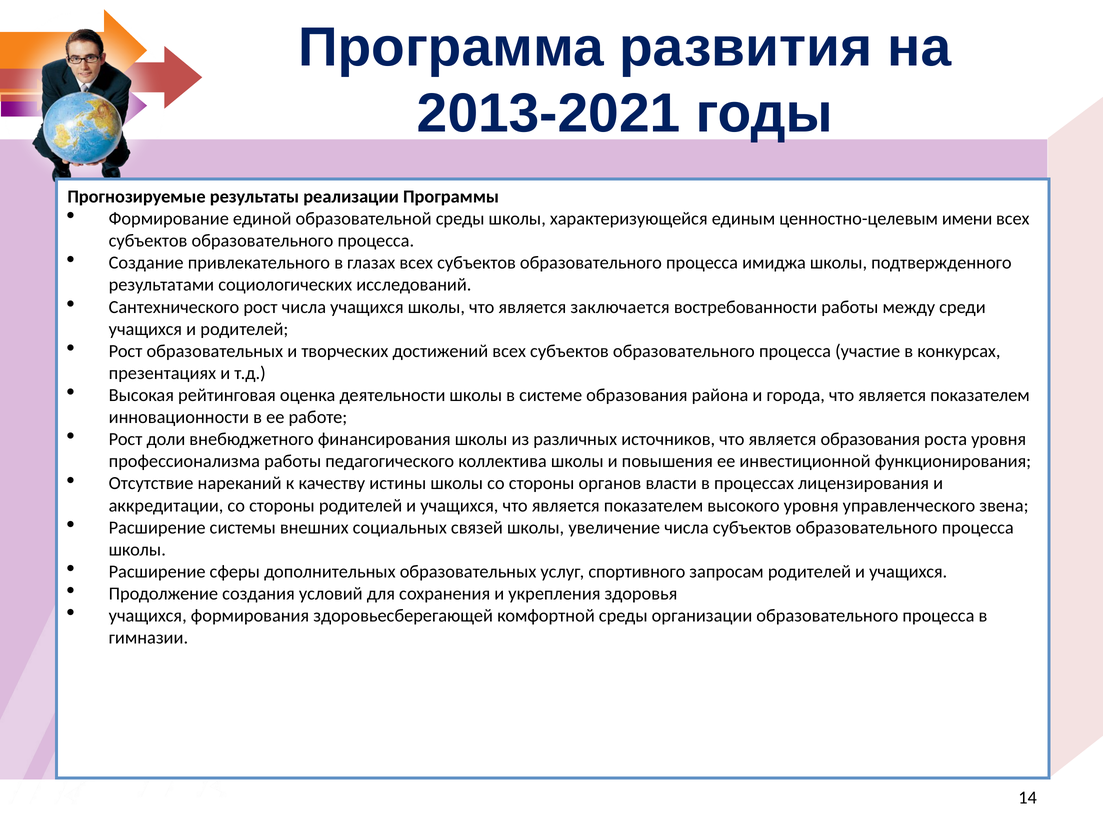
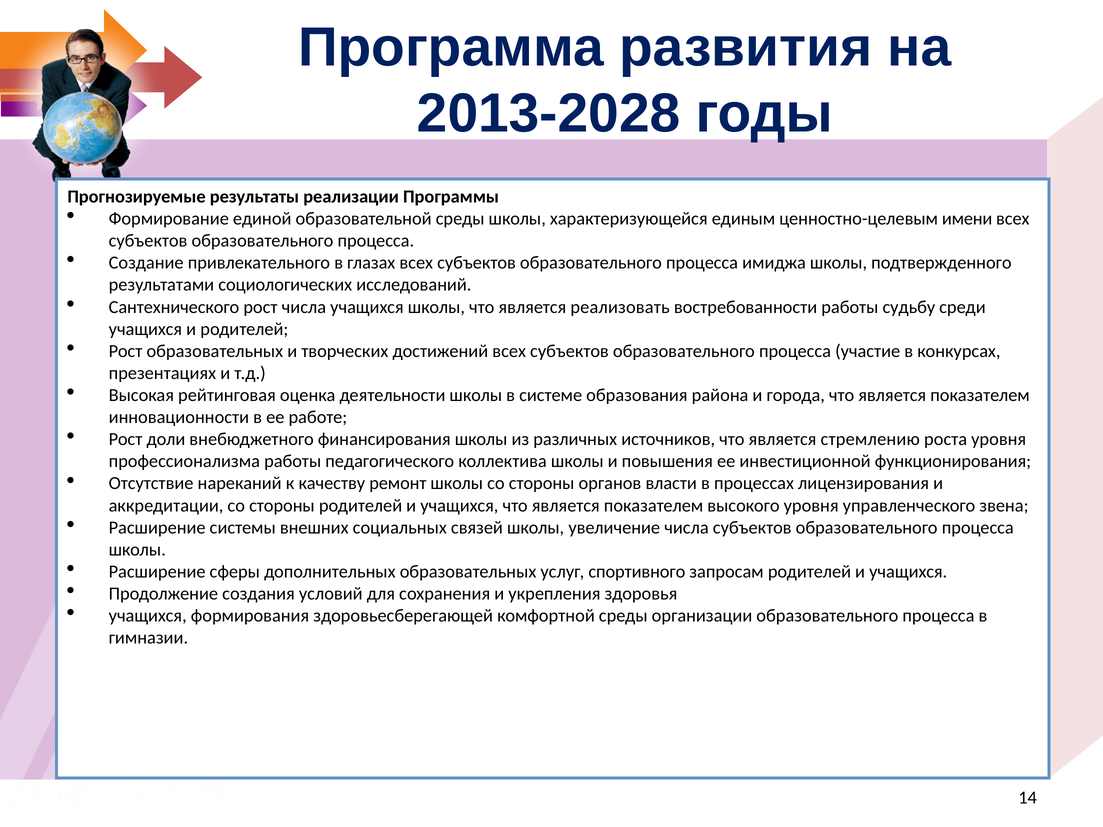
2013-2021: 2013-2021 -> 2013-2028 (549, 114)
заключается: заключается -> реализовать (620, 307)
между: между -> судьбу (909, 307)
является образования: образования -> стремлению (870, 439)
истины: истины -> ремонт (398, 484)
